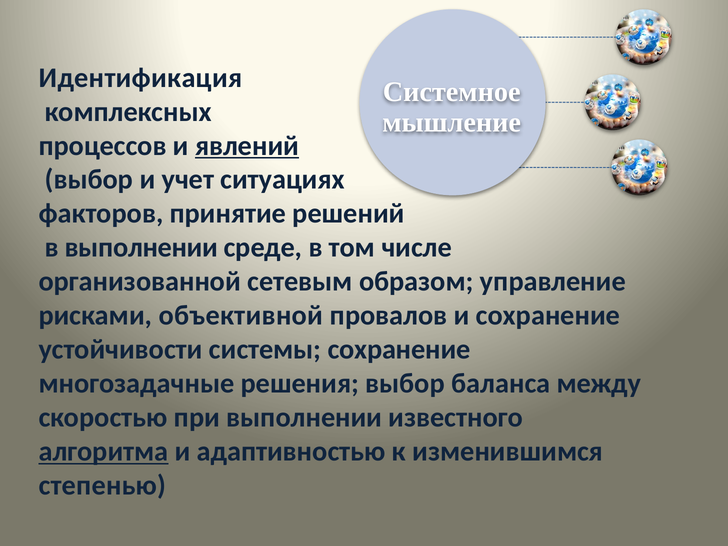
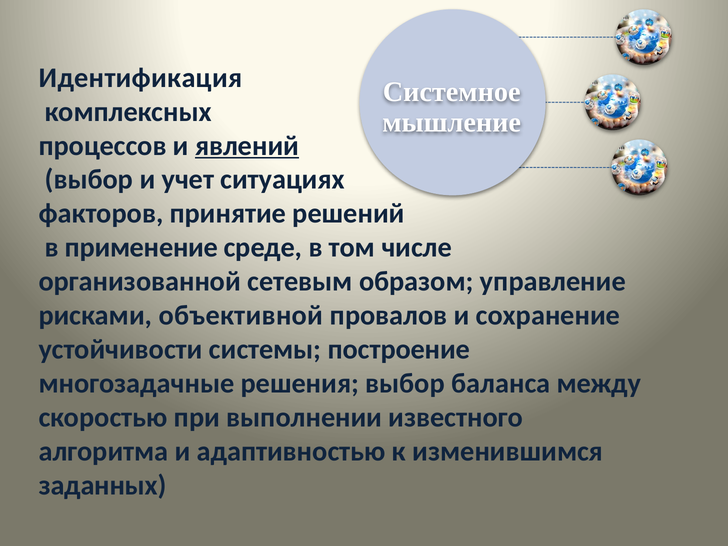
в выполнении: выполнении -> применение (141, 248)
системы сохранение: сохранение -> построение (399, 350)
алгоритма underline: present -> none (104, 452)
степенью: степенью -> заданных (103, 486)
